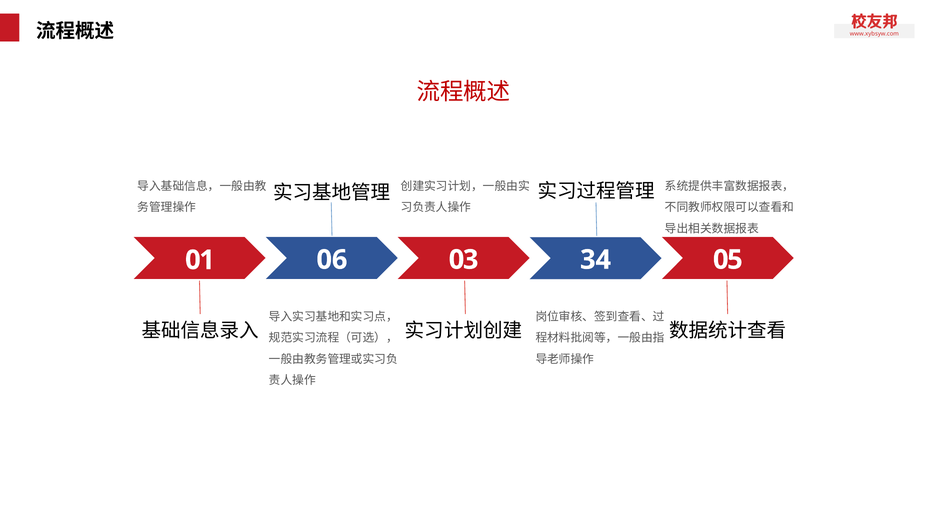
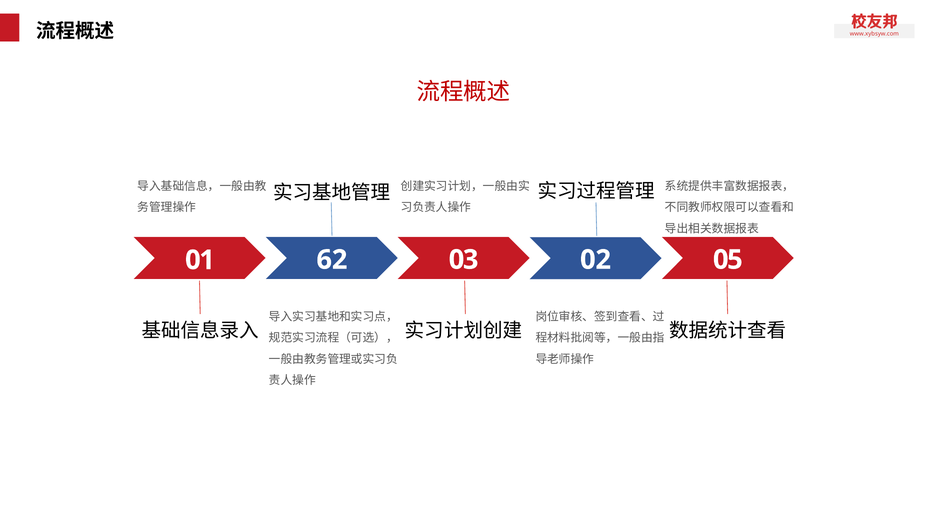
06: 06 -> 62 (332, 260)
34: 34 -> 02 (596, 260)
